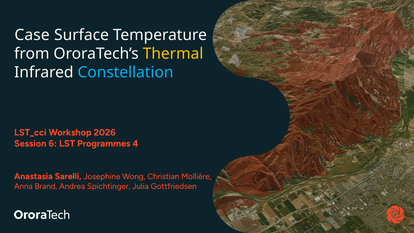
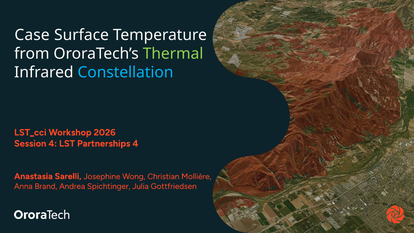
Thermal colour: yellow -> light green (173, 54)
Session 6: 6 -> 4 (53, 143)
Programmes: Programmes -> Partnerships (104, 143)
